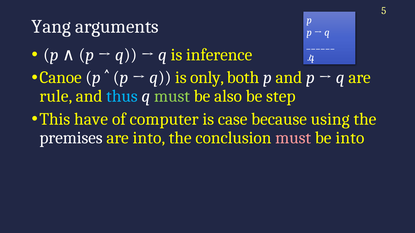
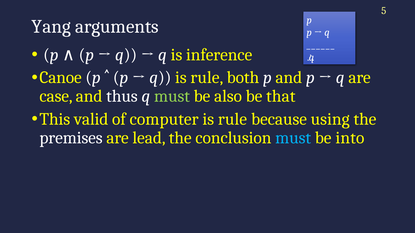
q is only: only -> rule (207, 78)
rule: rule -> case (56, 96)
thus colour: light blue -> white (122, 96)
step: step -> that (281, 96)
have: have -> valid (91, 119)
case: case -> rule (232, 119)
are into: into -> lead (149, 138)
must colour: pink -> light blue (293, 138)
